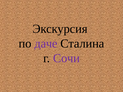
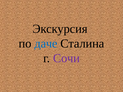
даче colour: purple -> blue (46, 44)
